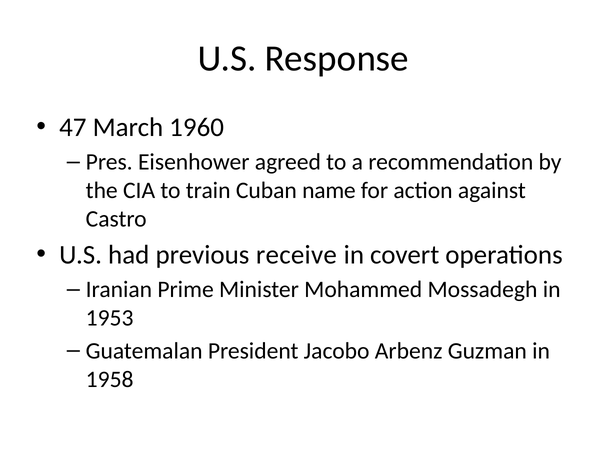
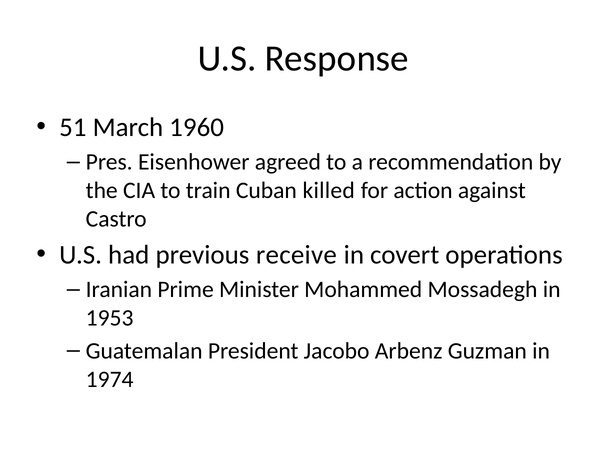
47: 47 -> 51 (73, 127)
name: name -> killed (329, 191)
1958: 1958 -> 1974 (110, 379)
